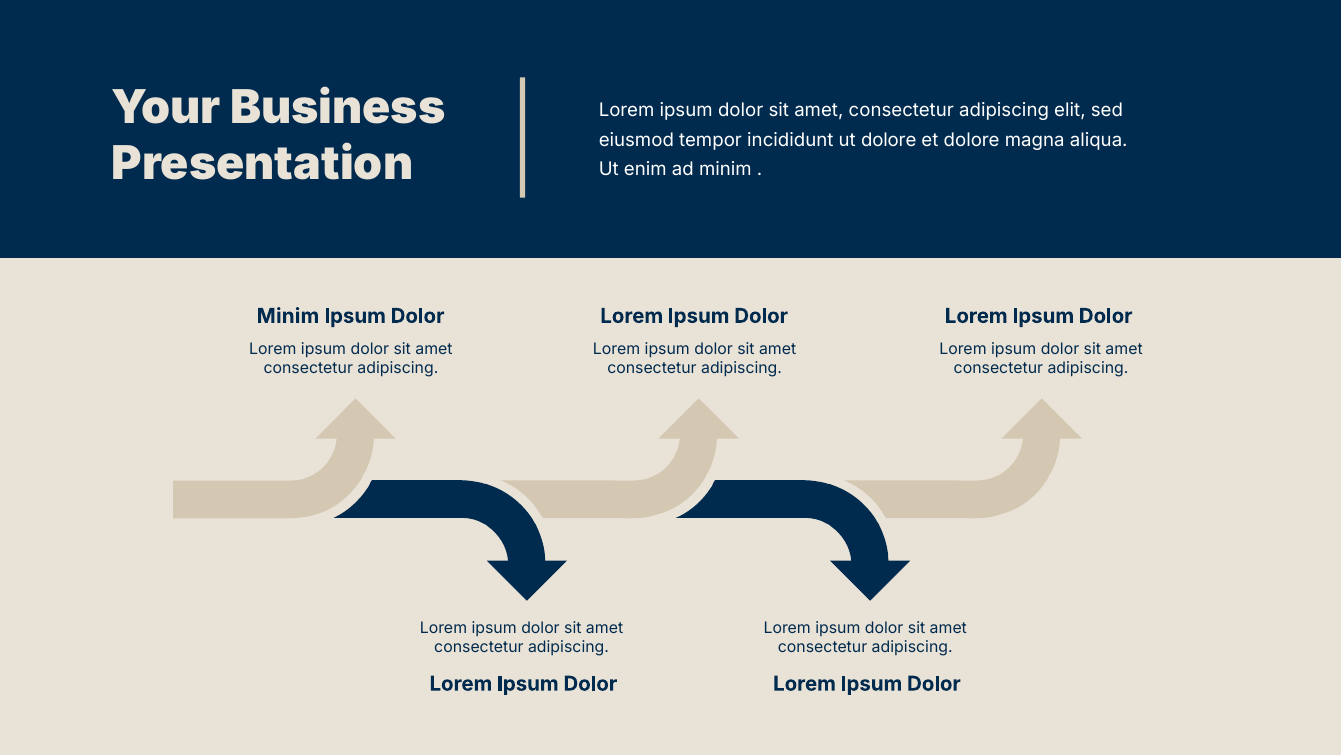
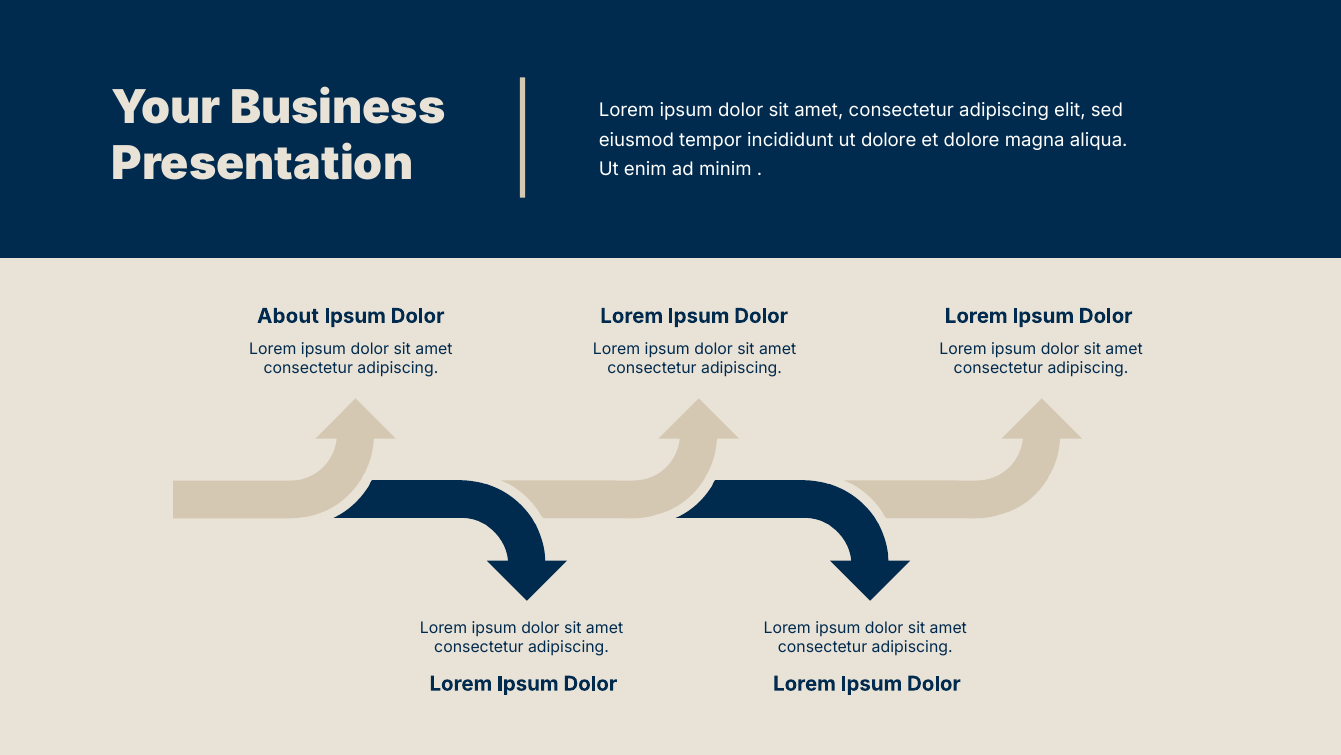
Minim: Minim -> About (288, 316)
